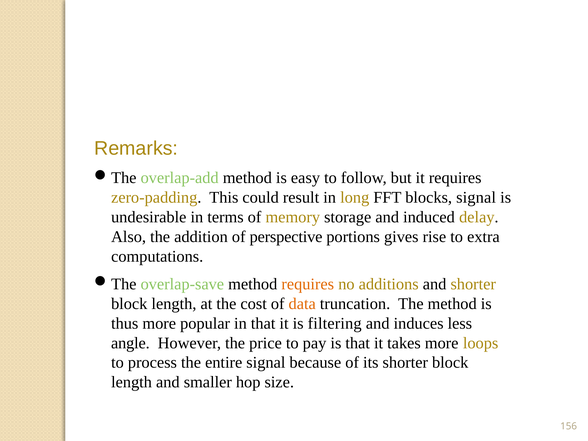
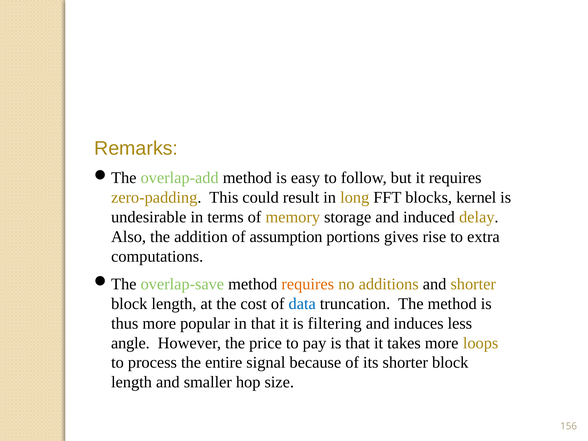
blocks signal: signal -> kernel (476, 198)
perspective: perspective -> assumption (286, 237)
data colour: orange -> blue (302, 304)
